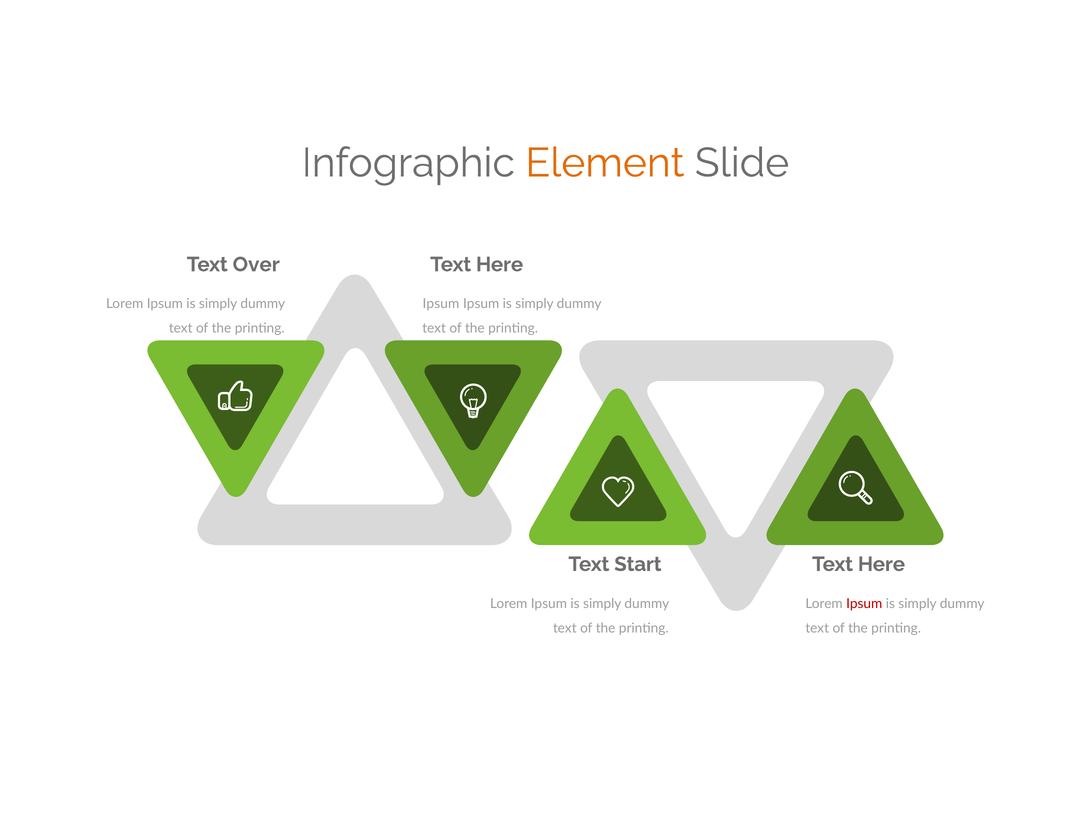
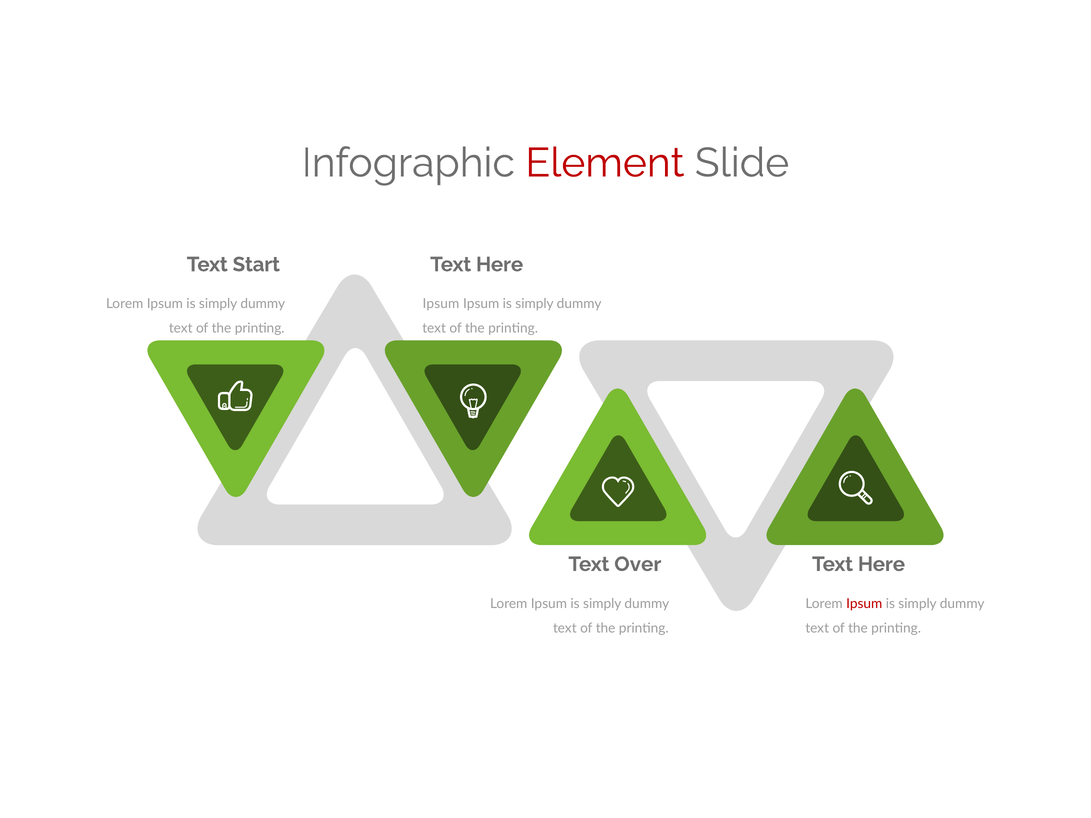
Element colour: orange -> red (605, 163)
Over: Over -> Start (256, 265)
Start: Start -> Over (638, 564)
